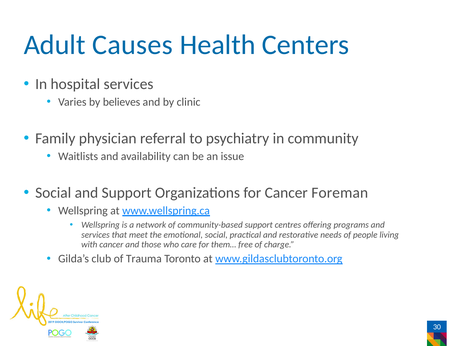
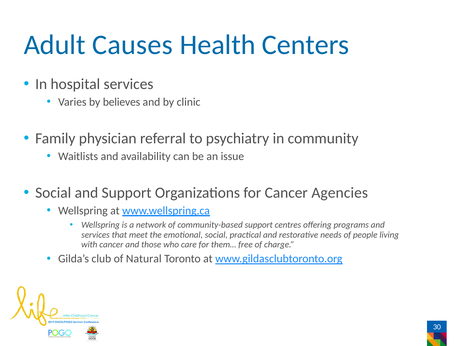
Foreman: Foreman -> Agencies (340, 193)
Trauma: Trauma -> Natural (144, 259)
